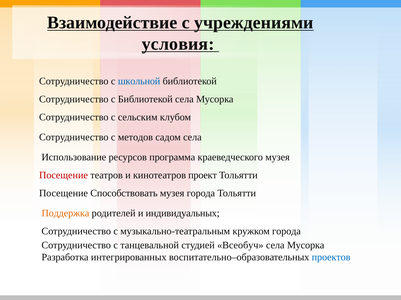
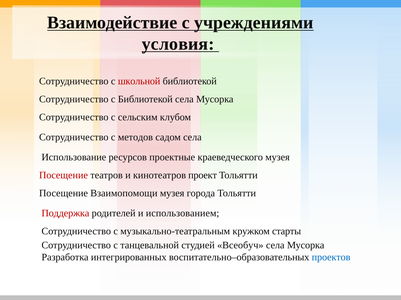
школьной colour: blue -> red (139, 82)
программа: программа -> проектные (172, 158)
Способствовать: Способствовать -> Взаимопомощи (124, 194)
Поддержка colour: orange -> red (65, 214)
индивидуальных: индивидуальных -> использованием (183, 214)
кружком города: города -> старты (287, 232)
